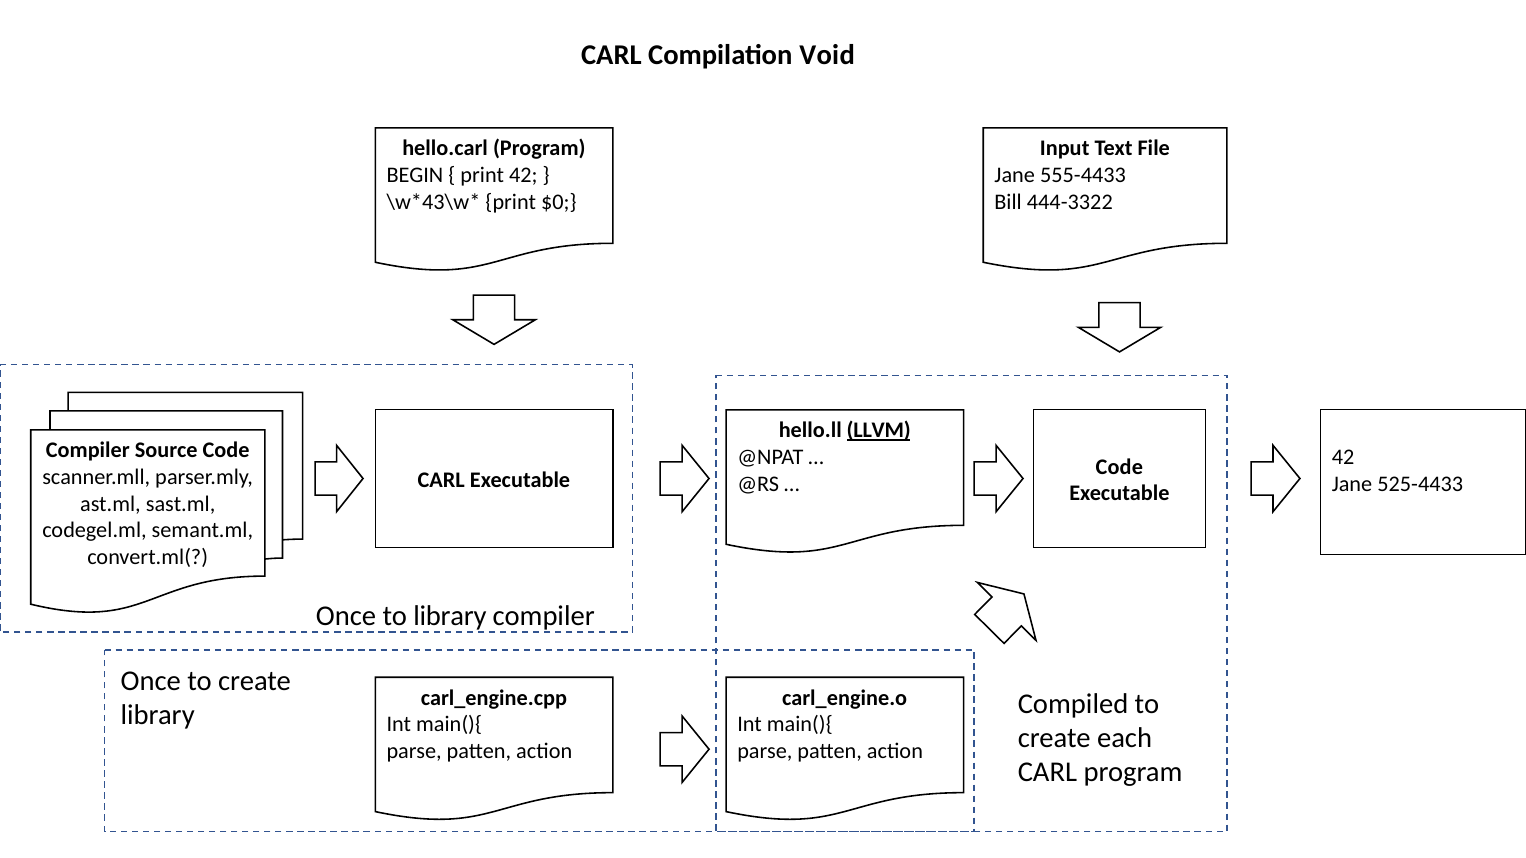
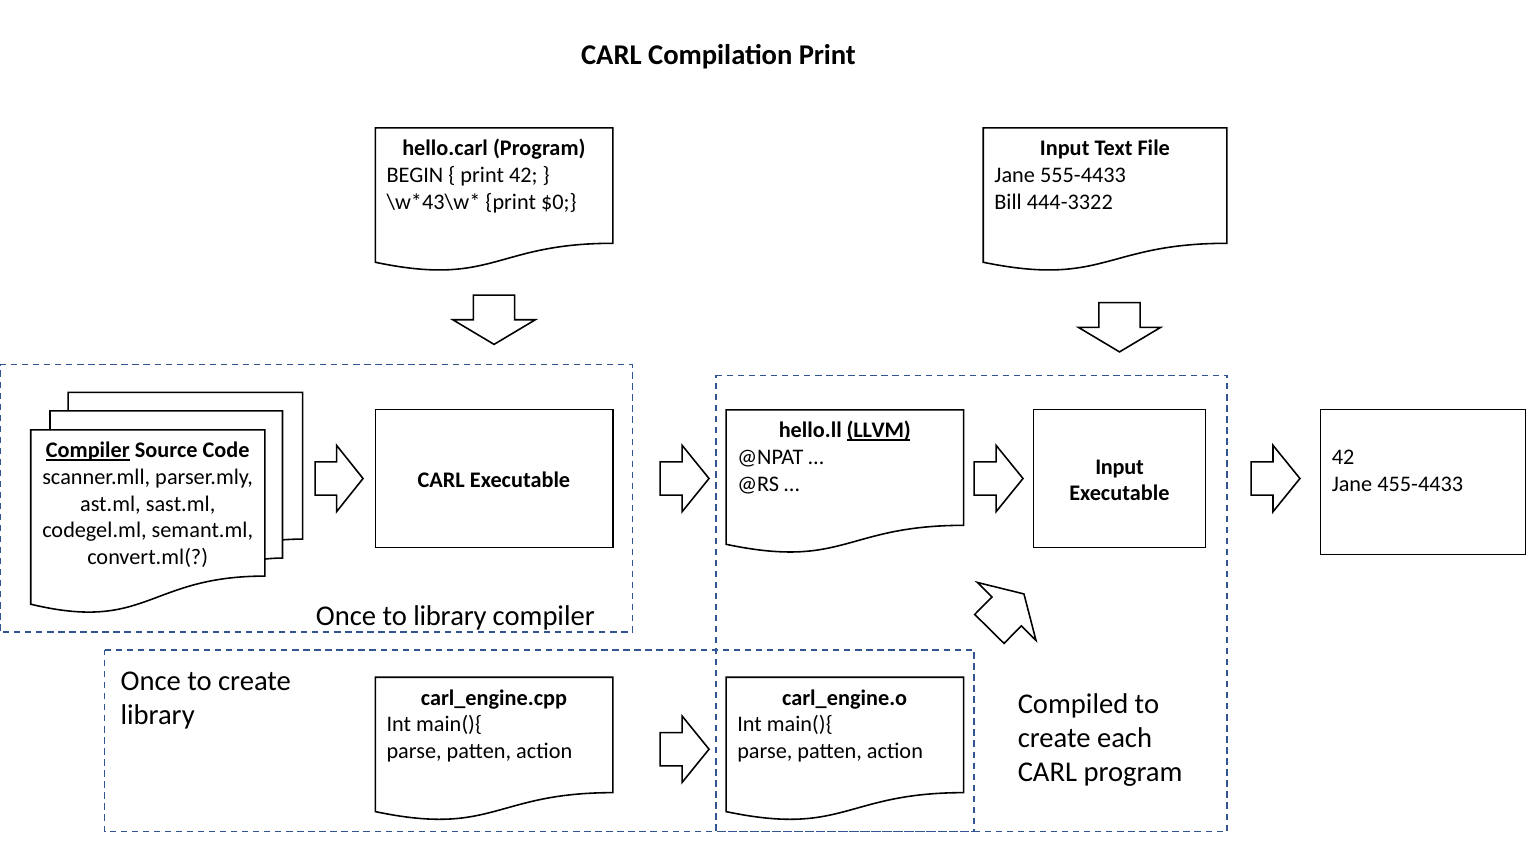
Compilation Void: Void -> Print (827, 56)
Compiler underline: none -> present (88, 451)
Code: Code -> Input (1120, 467)
525-4433: 525-4433 -> 455-4433 (1420, 484)
